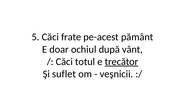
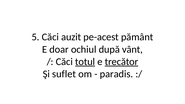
frate: frate -> auzit (71, 37)
totul underline: none -> present (85, 62)
veşnicii: veşnicii -> paradis (116, 74)
